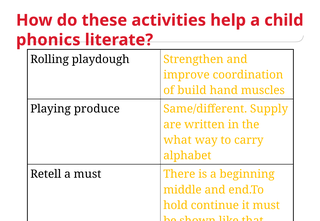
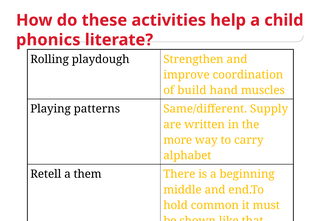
Playing produce: produce -> patterns (97, 109)
what: what -> more (178, 140)
a must: must -> them (88, 175)
continue: continue -> common (215, 206)
